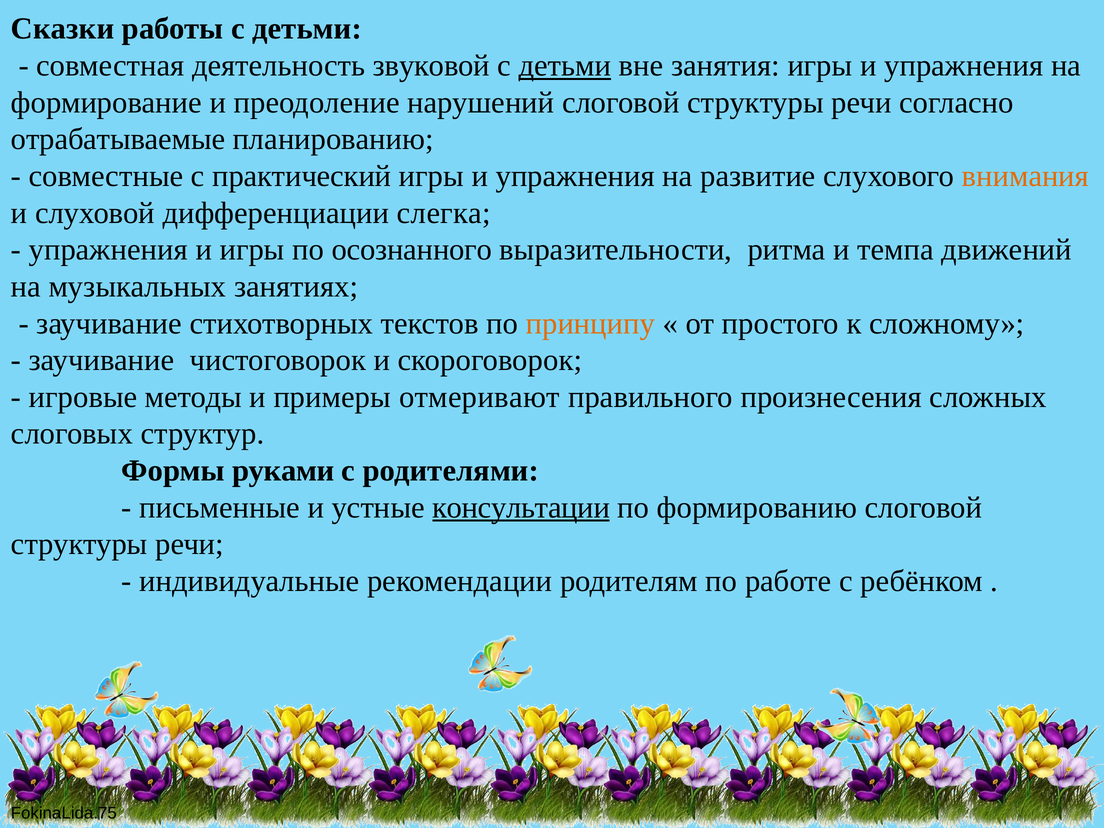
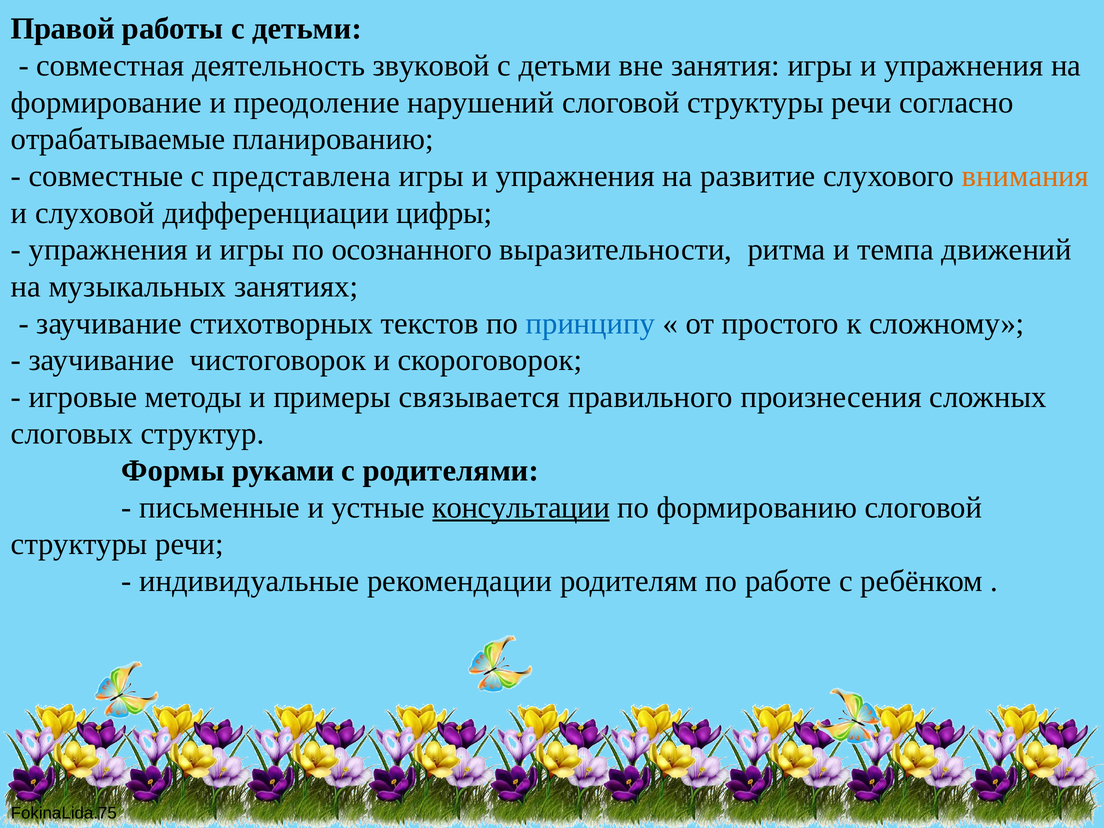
Сказки: Сказки -> Правой (63, 29)
детьми underline: present -> none (565, 66)
практический: практический -> представлена (302, 176)
слегка: слегка -> цифры (444, 213)
принципу colour: orange -> blue (590, 323)
отмеривают: отмеривают -> связывается (479, 397)
